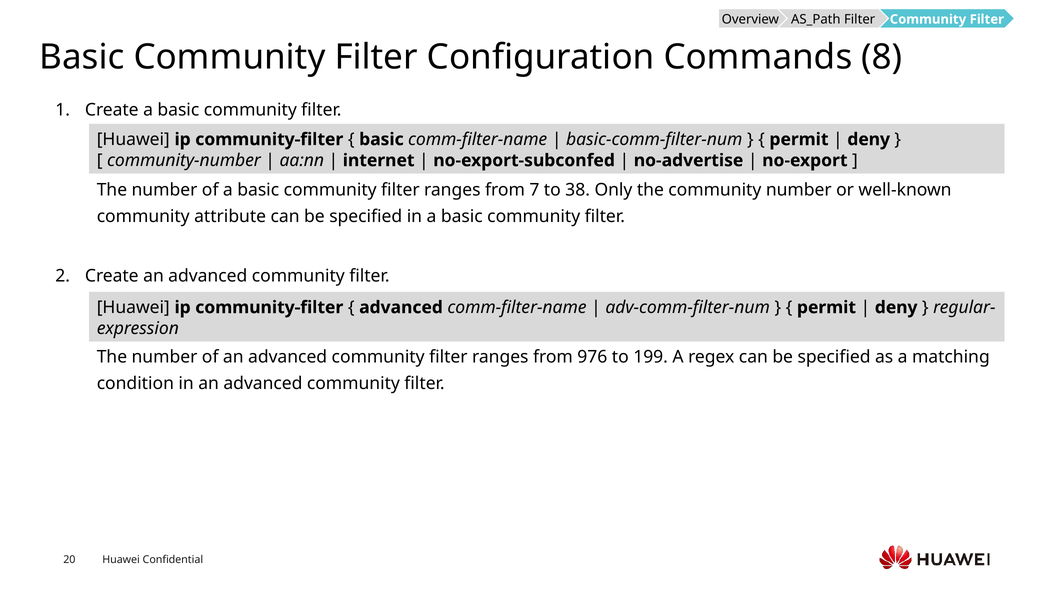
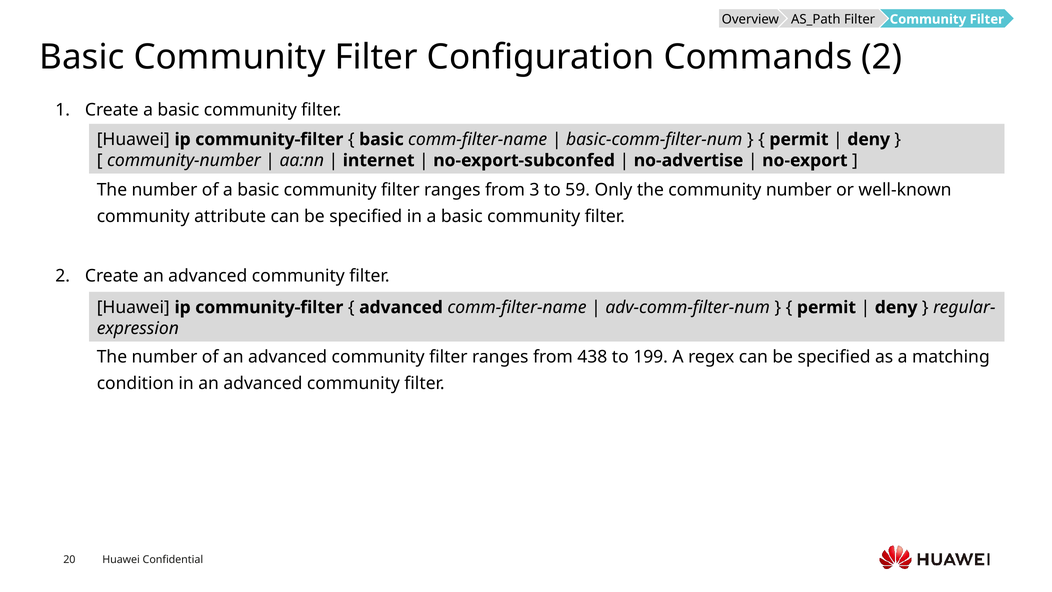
Commands 8: 8 -> 2 (882, 57)
7: 7 -> 3 (534, 190)
38: 38 -> 59 (578, 190)
976: 976 -> 438 (592, 357)
